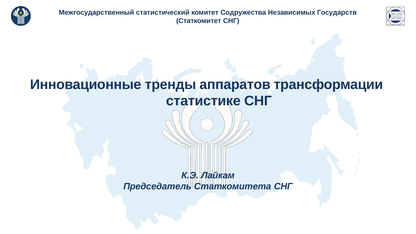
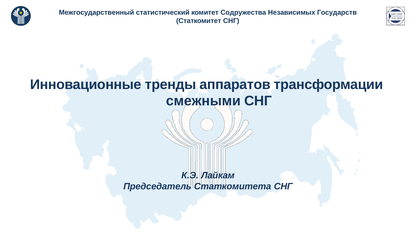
статистике: статистике -> смежными (203, 101)
